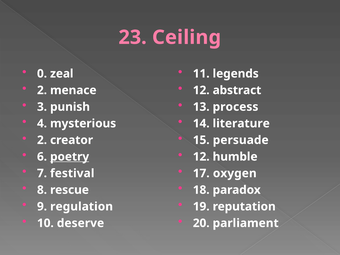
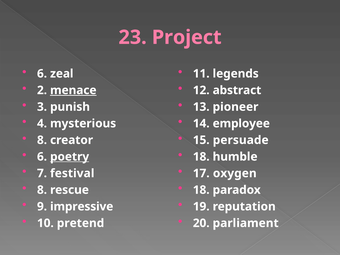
Ceiling: Ceiling -> Project (187, 37)
0: 0 -> 6 (42, 74)
menace underline: none -> present (73, 90)
process: process -> pioneer (236, 107)
literature: literature -> employee (241, 123)
2: 2 -> 8 (42, 140)
12: 12 -> 18 (201, 157)
regulation: regulation -> impressive (82, 207)
deserve: deserve -> pretend (81, 223)
